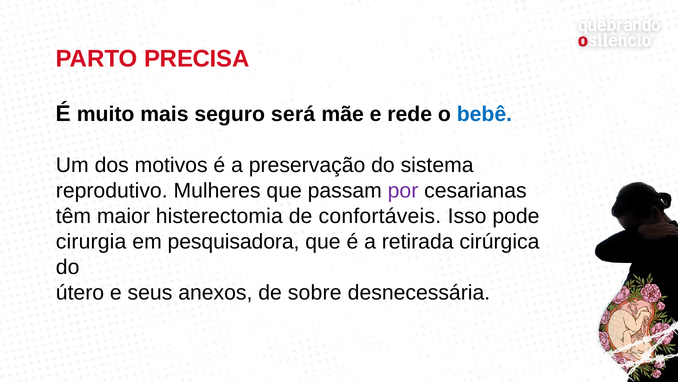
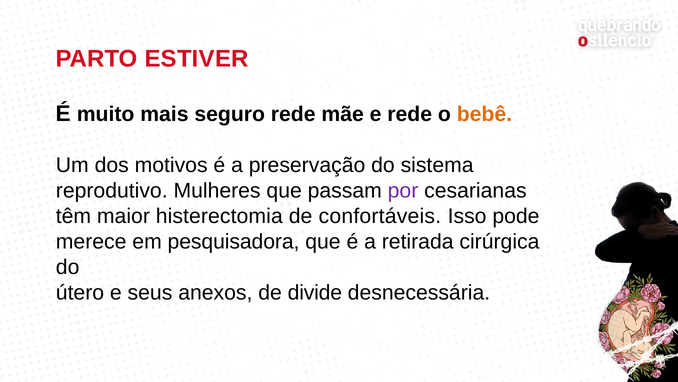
PRECISA: PRECISA -> ESTIVER (197, 59)
seguro será: será -> rede (293, 114)
bebê colour: blue -> orange (484, 114)
cirurgia: cirurgia -> merece (91, 241)
sobre: sobre -> divide (315, 292)
